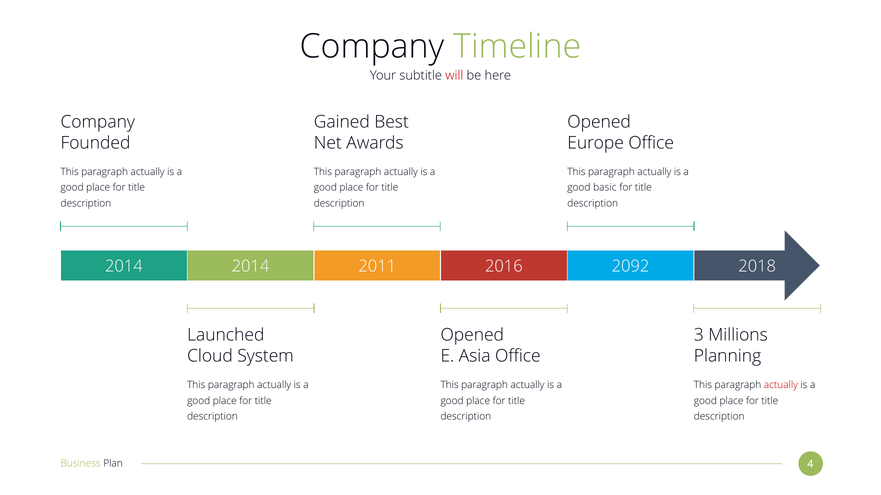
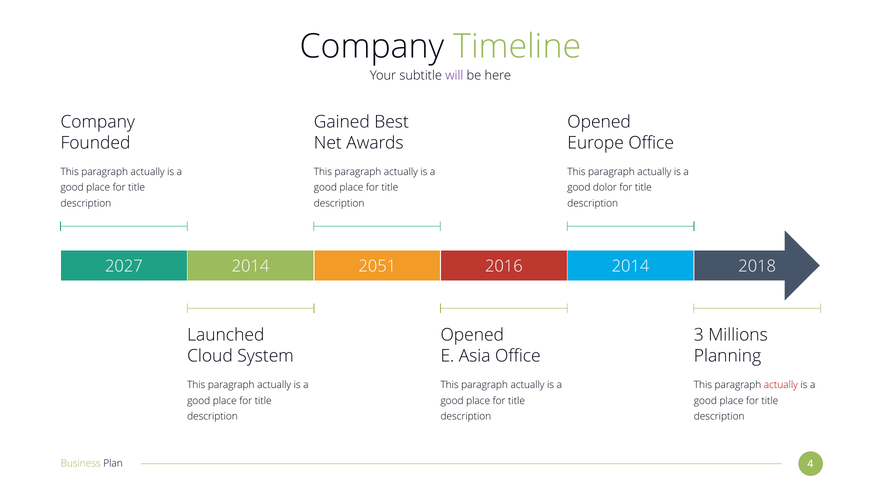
will colour: red -> purple (454, 76)
basic: basic -> dolor (605, 188)
2014: 2014 -> 2027 (124, 267)
2011: 2011 -> 2051 (377, 267)
2016 2092: 2092 -> 2014 (631, 267)
